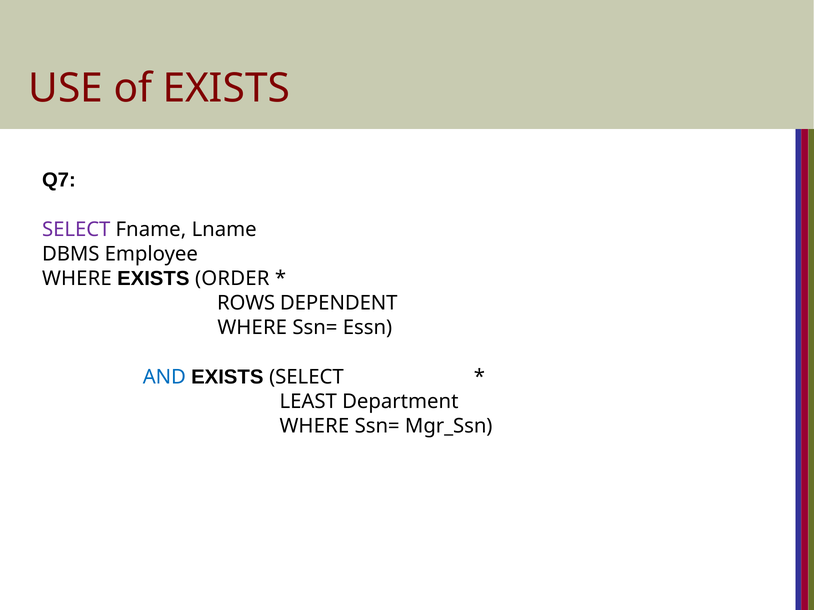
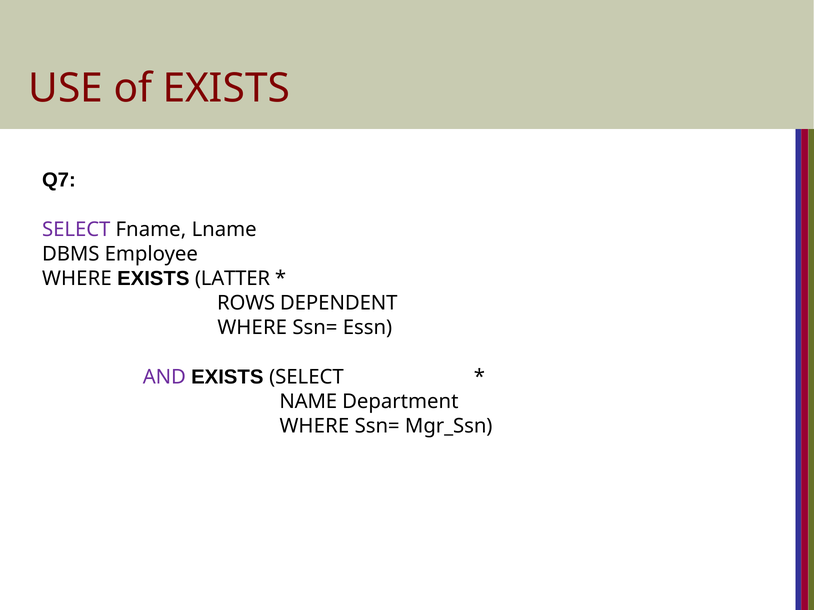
ORDER: ORDER -> LATTER (232, 279)
AND colour: blue -> purple (164, 378)
LEAST: LEAST -> NAME (308, 402)
